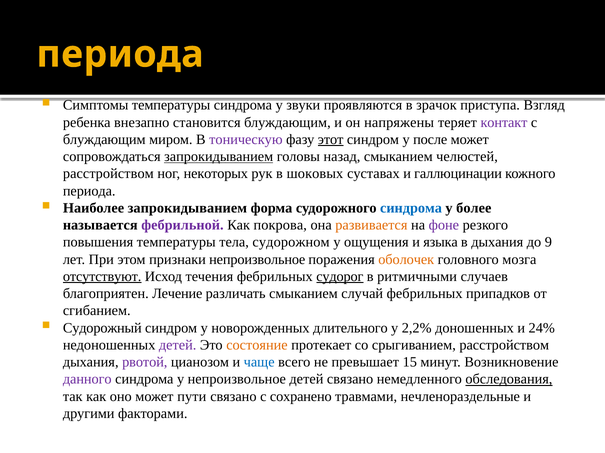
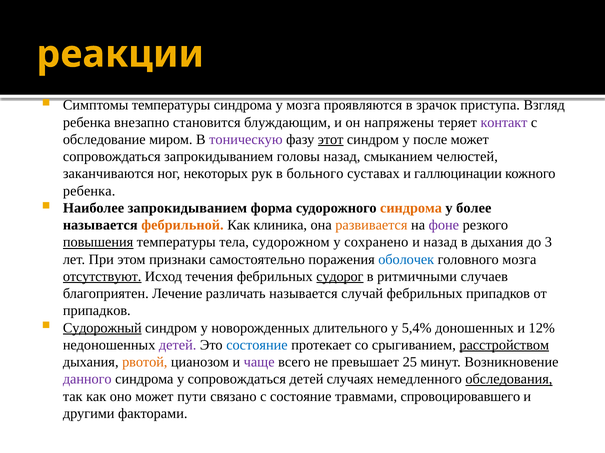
периода: периода -> реакции (120, 54)
у звуки: звуки -> мозга (303, 105)
блуждающим: блуждающим -> обследование (104, 140)
запрокидыванием underline: present -> none (219, 157)
расстройством: расстройством -> заканчиваются (108, 174)
шоковых: шоковых -> больного (315, 174)
периода: периода -> ребенка (89, 191)
синдрома colour: blue -> orange (411, 208)
фебрильной colour: purple -> orange (182, 225)
покрова: покрова -> клиника (280, 225)
повышения underline: none -> present (98, 243)
ощущения: ощущения -> сохранено (376, 243)
и языка: языка -> назад (440, 243)
9: 9 -> 3 (548, 243)
признаки непроизвольное: непроизвольное -> самостоятельно (257, 260)
оболочек colour: orange -> blue (406, 260)
различать смыканием: смыканием -> называется (303, 294)
сгибанием: сгибанием -> припадков (97, 311)
Судорожный underline: none -> present (102, 328)
2,2%: 2,2% -> 5,4% (417, 328)
24%: 24% -> 12% (542, 328)
состояние colour: orange -> blue (257, 346)
расстройством underline: none -> present (504, 346)
рвотой colour: purple -> orange (145, 363)
чаще colour: blue -> purple (259, 363)
15: 15 -> 25 (410, 363)
у непроизвольное: непроизвольное -> сопровождаться (237, 380)
детей связано: связано -> случаях (350, 380)
с сохранено: сохранено -> состояние (301, 397)
нечленораздельные: нечленораздельные -> спровоцировавшего (460, 397)
